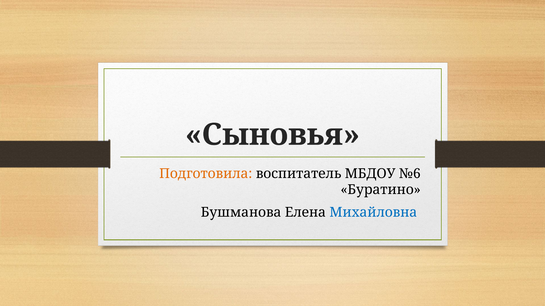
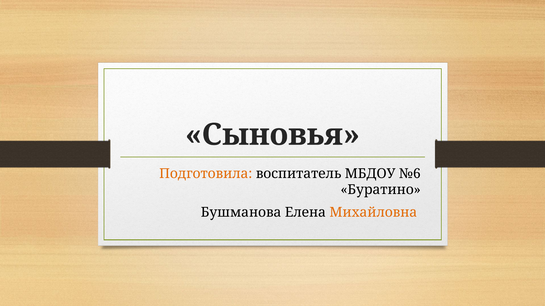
Михайловна colour: blue -> orange (373, 213)
